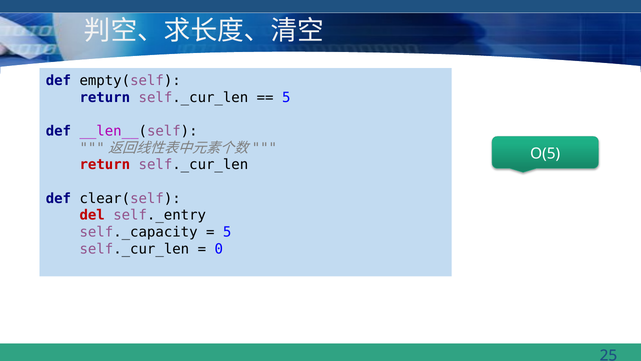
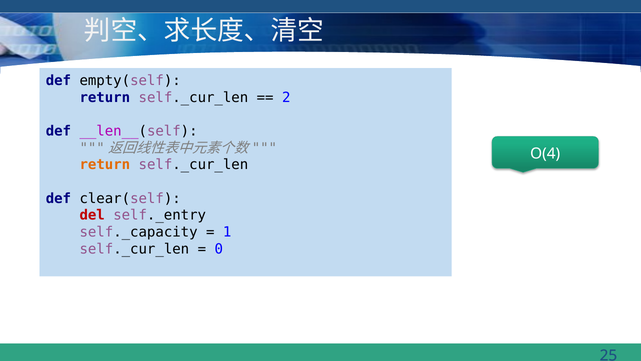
5: 5 -> 2 (286, 97)
O(5: O(5 -> O(4 (545, 153)
return colour: red -> orange (105, 165)
5: 5 -> 1 (227, 232)
